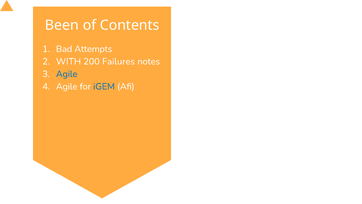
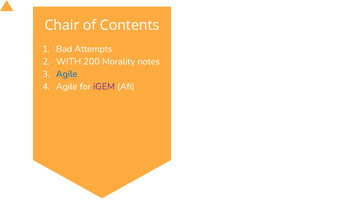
Been: Been -> Chair (62, 25)
Failures: Failures -> Morality (119, 61)
iGEM colour: blue -> purple (104, 86)
